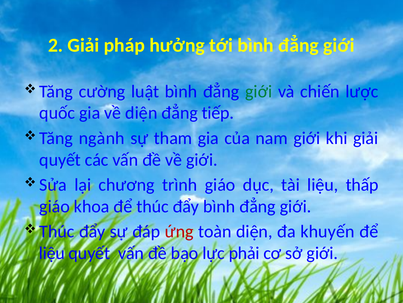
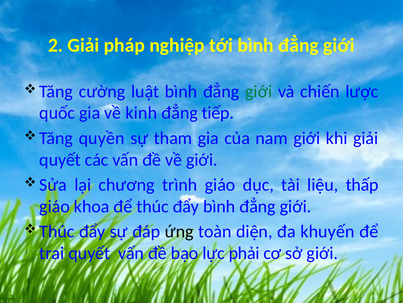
hưởng: hưởng -> nghiệp (177, 45)
về diện: diện -> kinh (141, 113)
ngành: ngành -> quyền (102, 138)
ứng colour: red -> black (179, 231)
liệu: liệu -> trai (52, 253)
